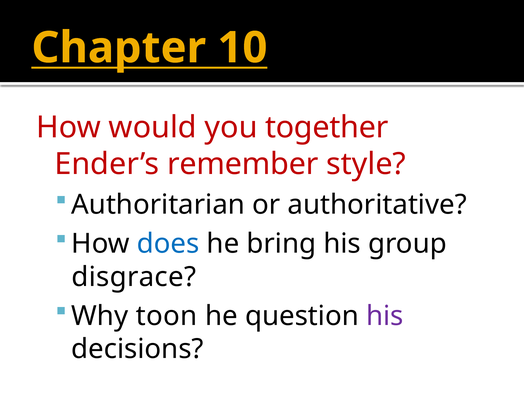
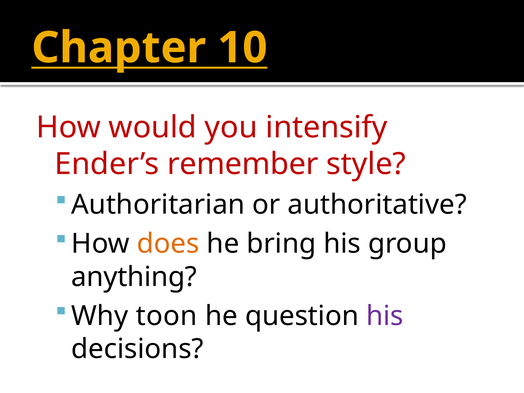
together: together -> intensify (327, 127)
does colour: blue -> orange (168, 244)
disgrace: disgrace -> anything (134, 277)
